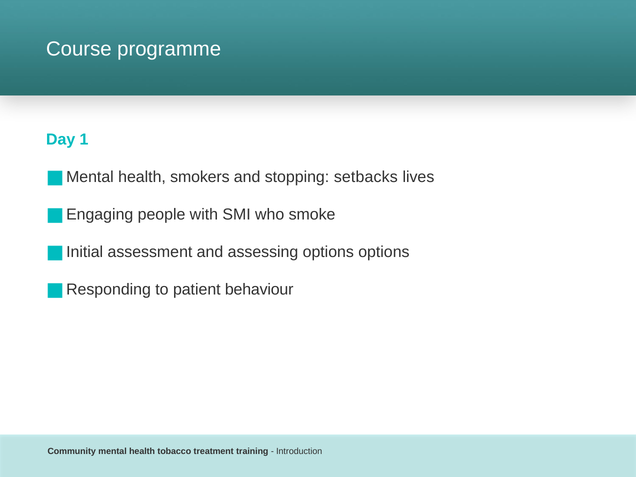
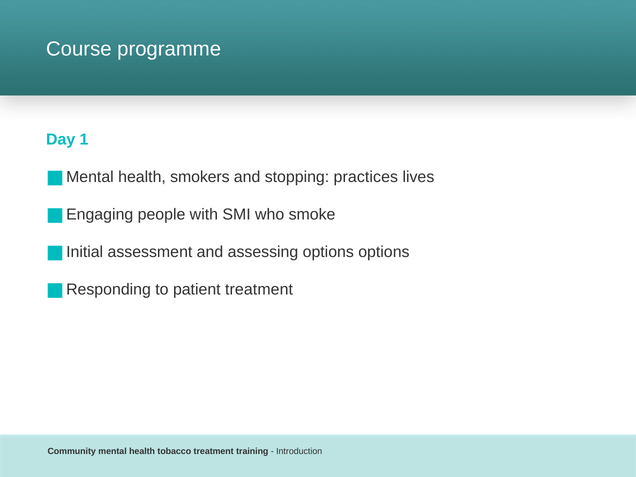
setbacks: setbacks -> practices (366, 177)
patient behaviour: behaviour -> treatment (259, 289)
